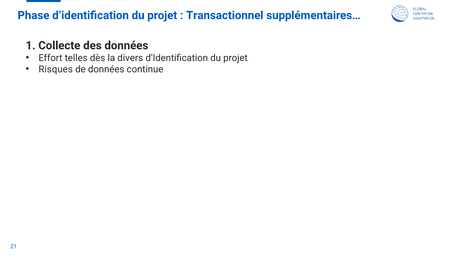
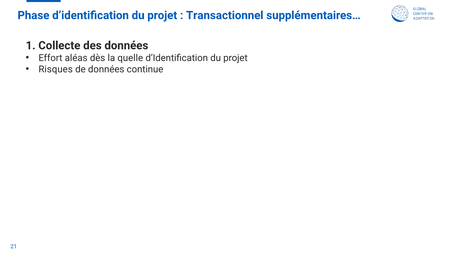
telles: telles -> aléas (76, 58)
divers: divers -> quelle (130, 58)
